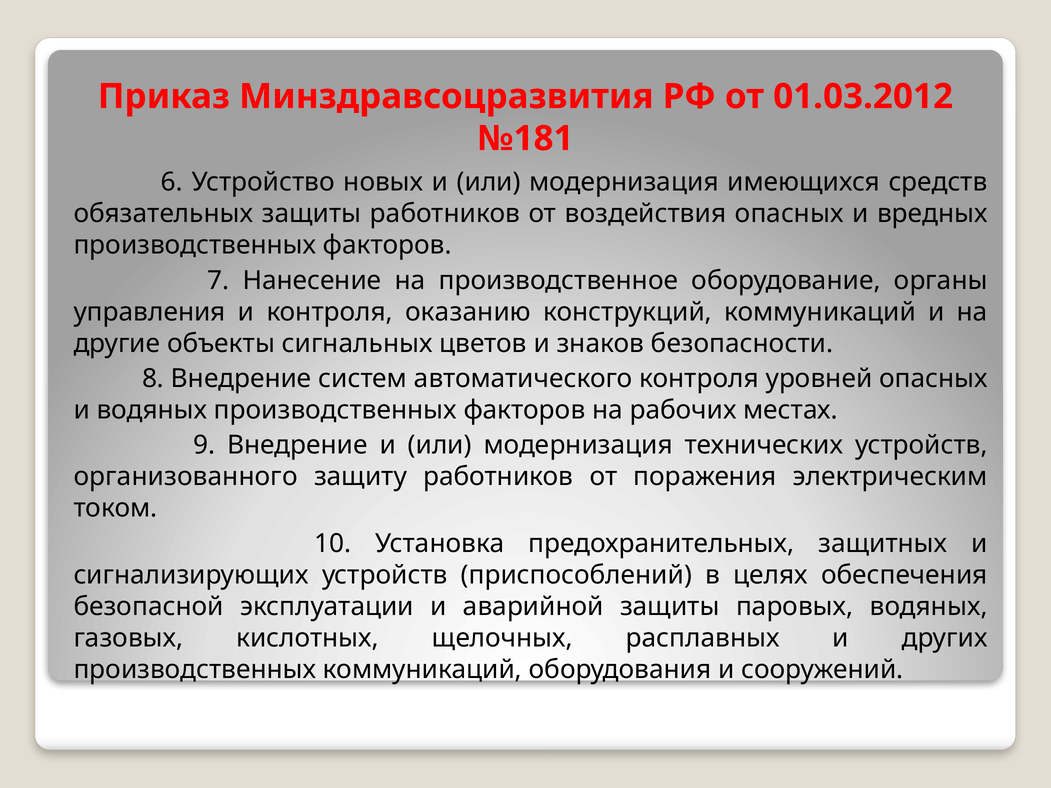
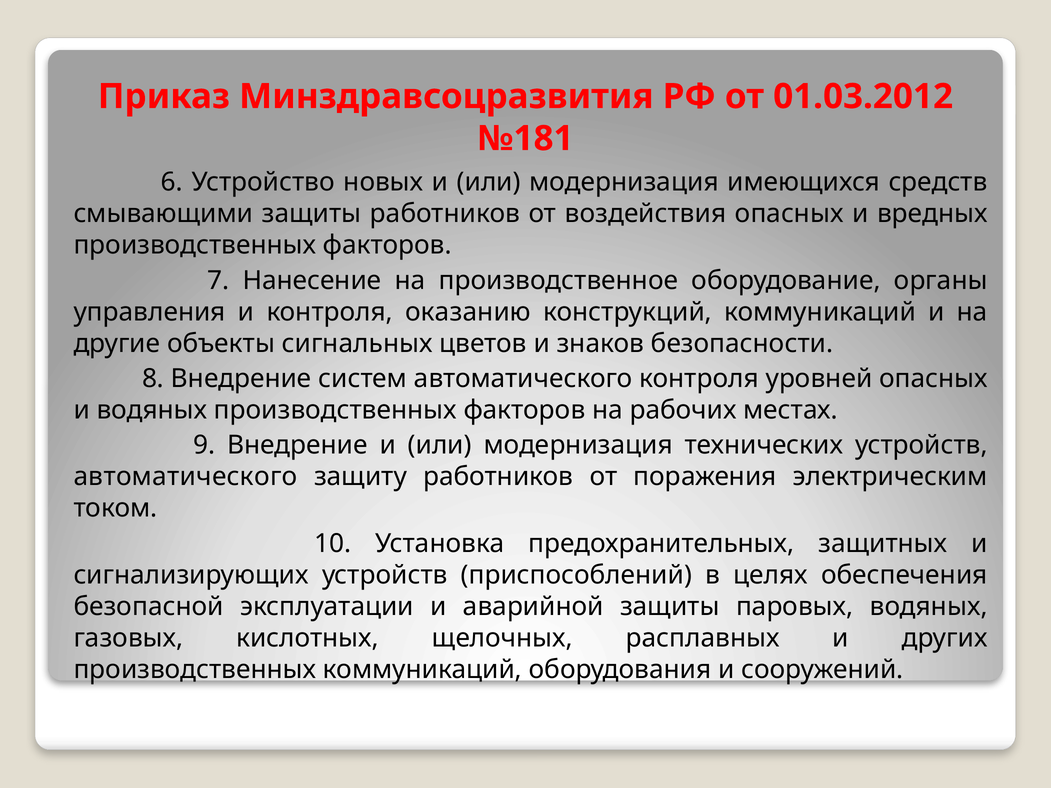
обязательных: обязательных -> смывающими (163, 214)
организованного: организованного -> автоматического (186, 477)
